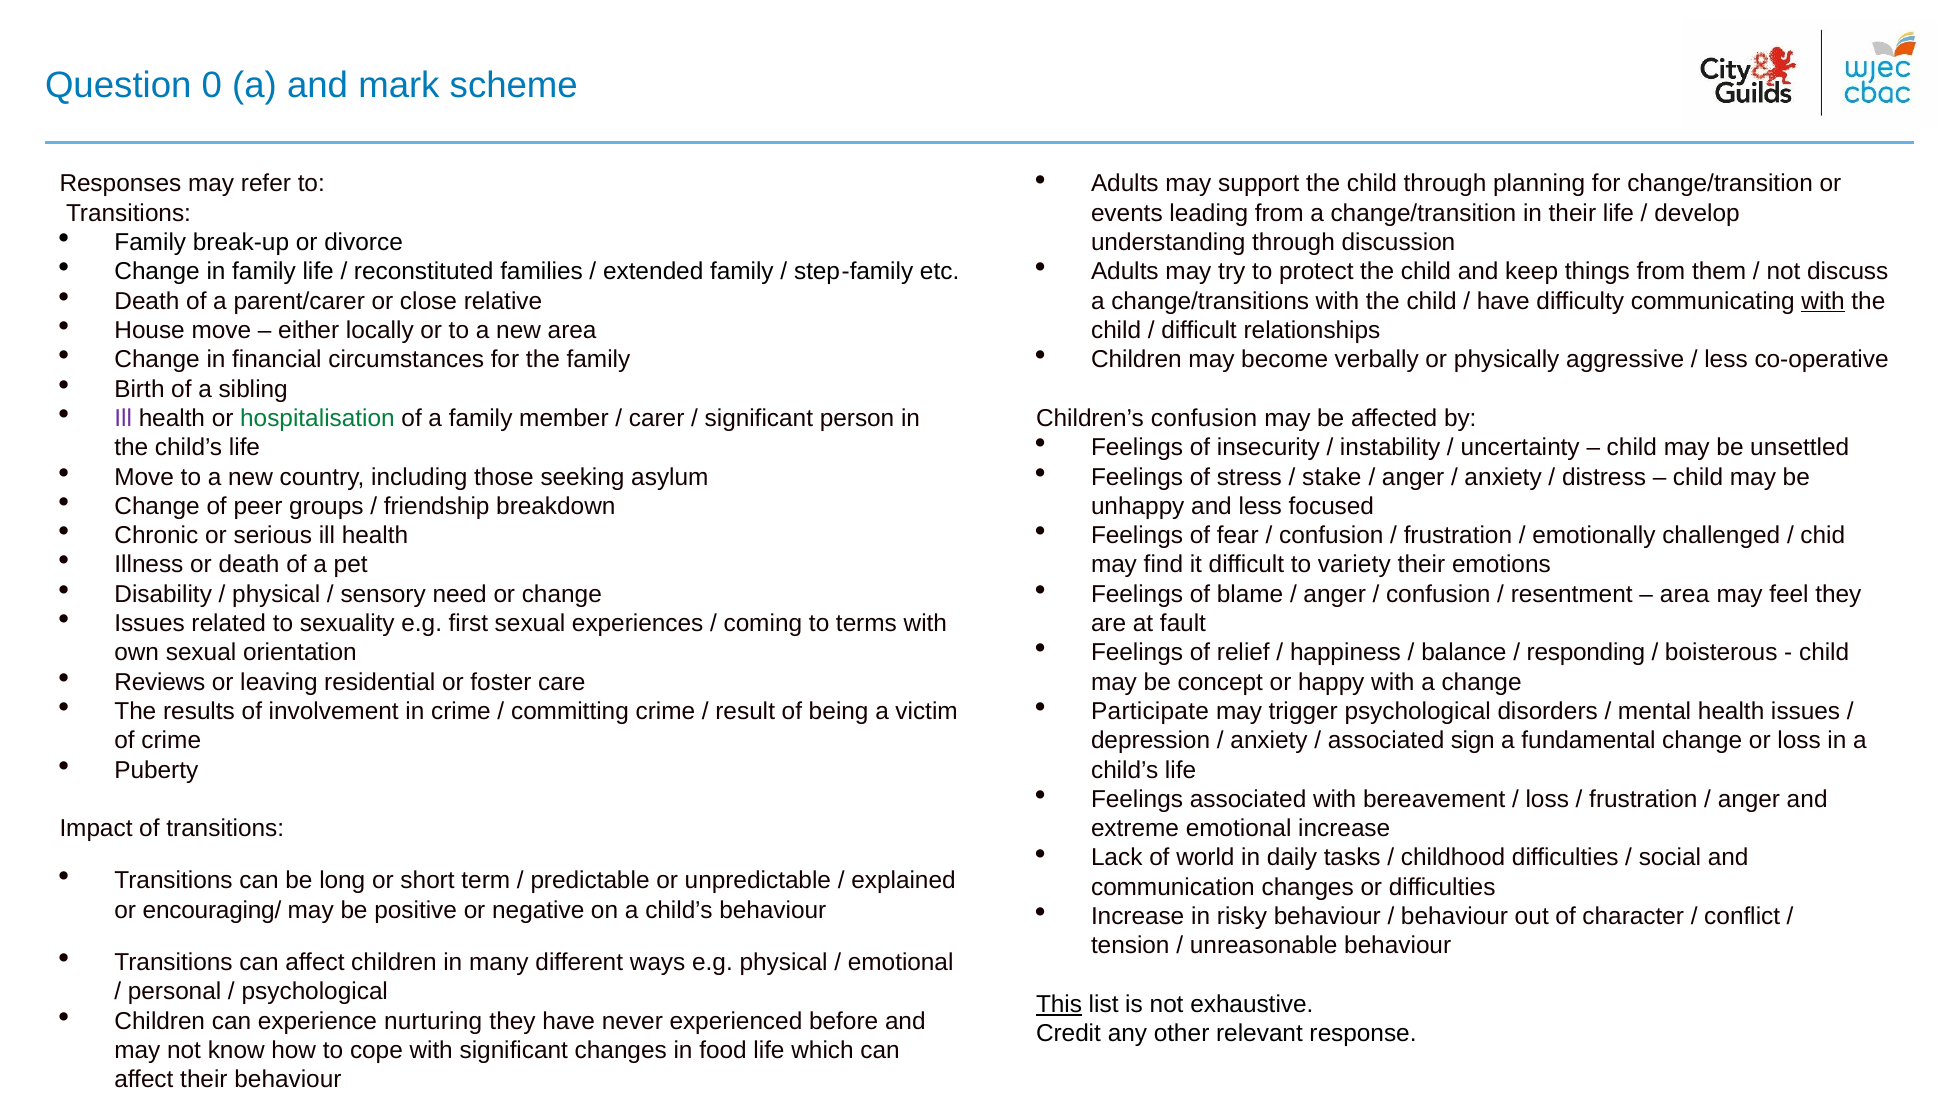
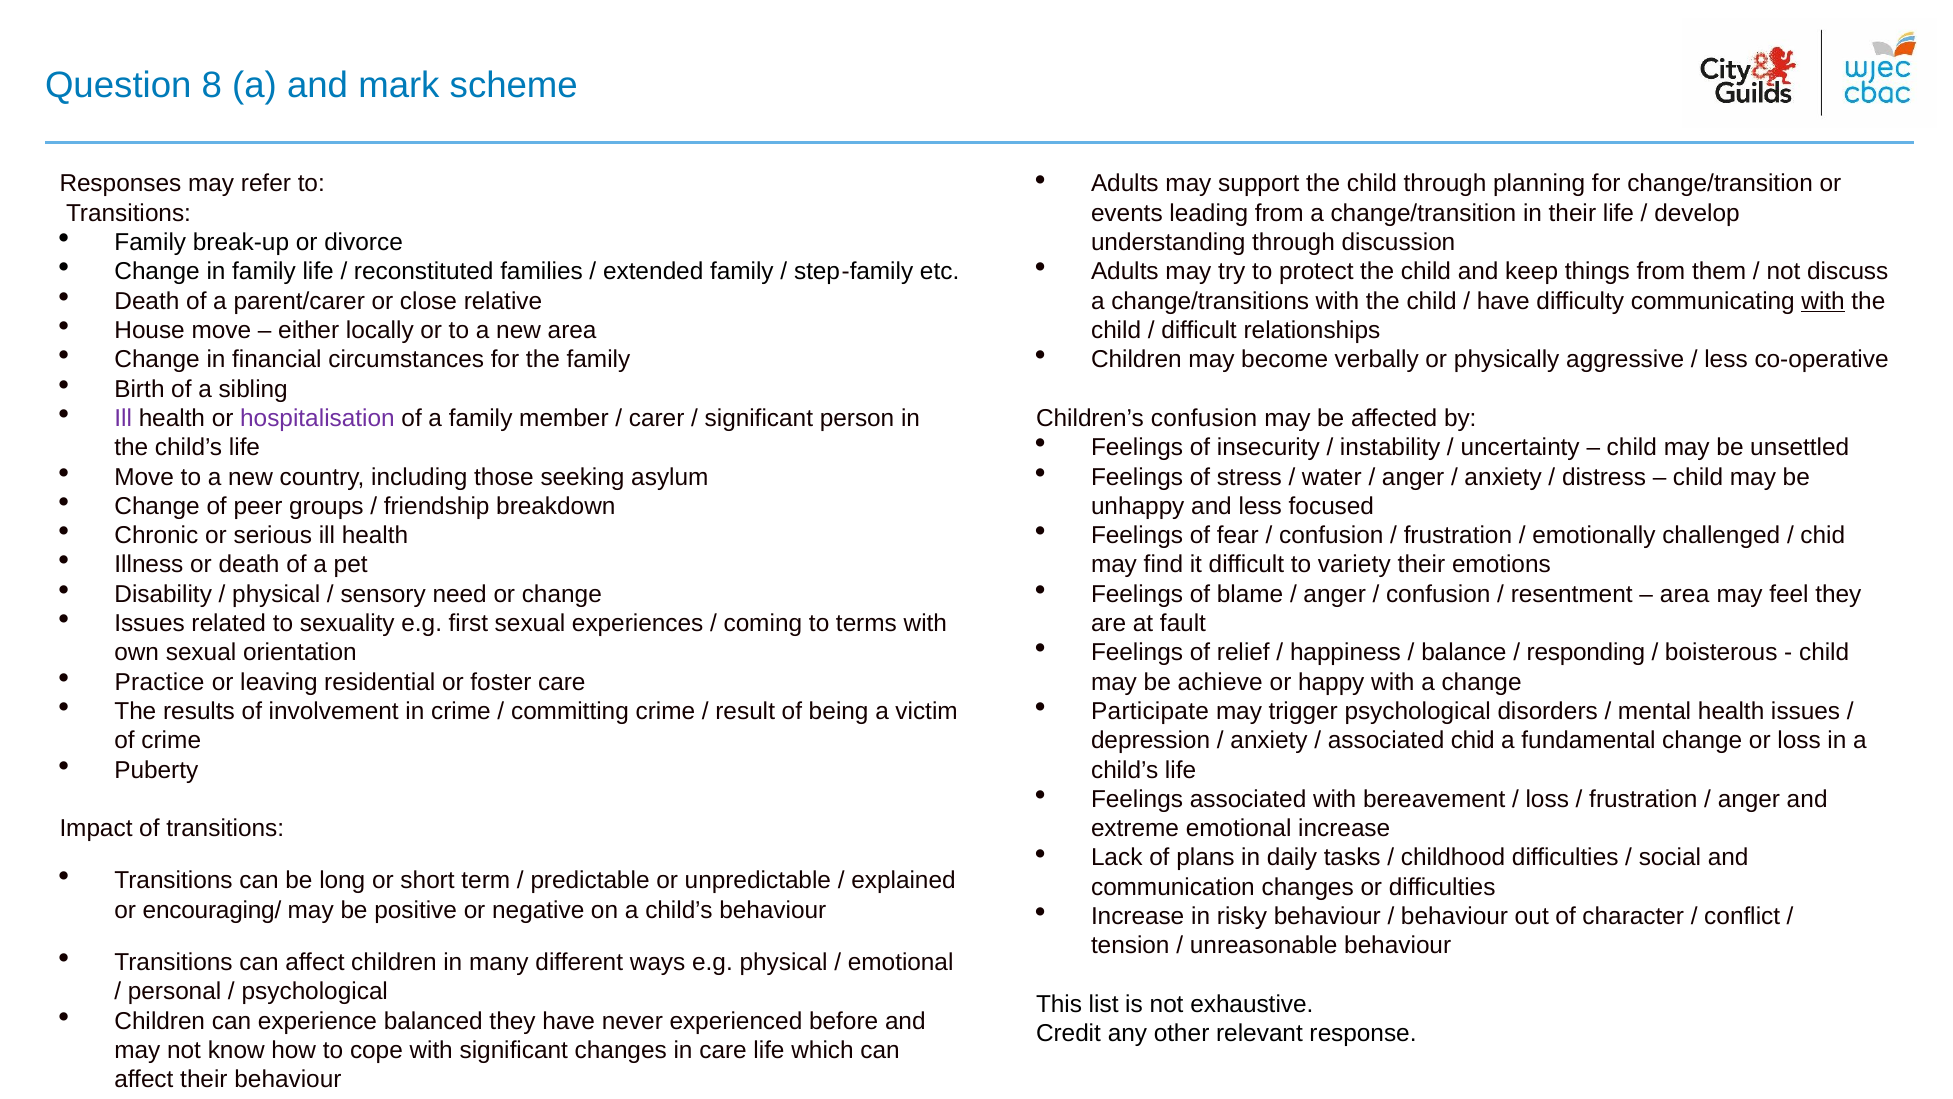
0: 0 -> 8 (212, 85)
hospitalisation colour: green -> purple (317, 418)
stake: stake -> water (1332, 477)
Reviews: Reviews -> Practice (160, 682)
concept: concept -> achieve (1220, 682)
associated sign: sign -> chid (1473, 740)
world: world -> plans (1205, 858)
This underline: present -> none (1059, 1004)
nurturing: nurturing -> balanced (433, 1021)
in food: food -> care (723, 1050)
